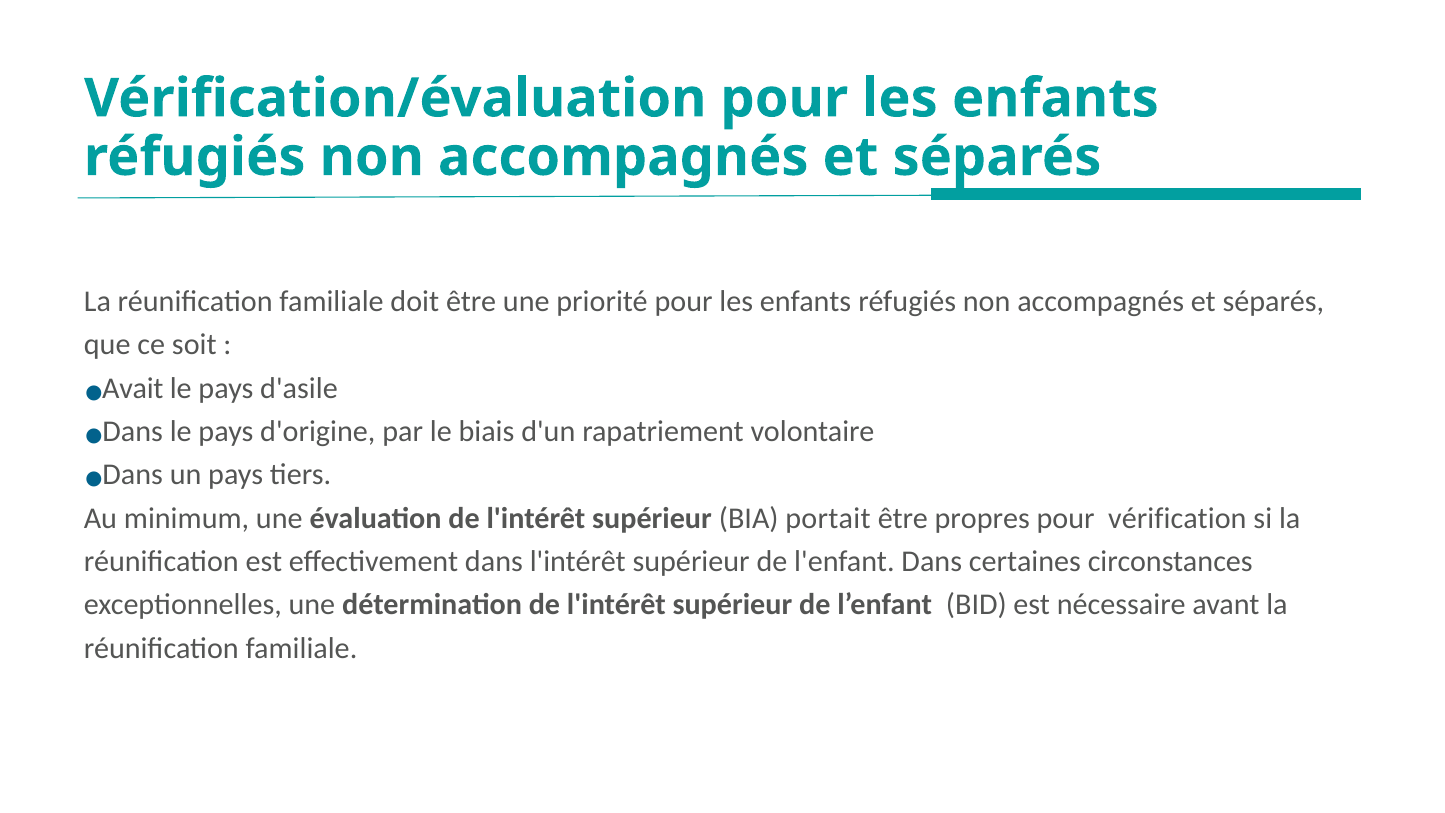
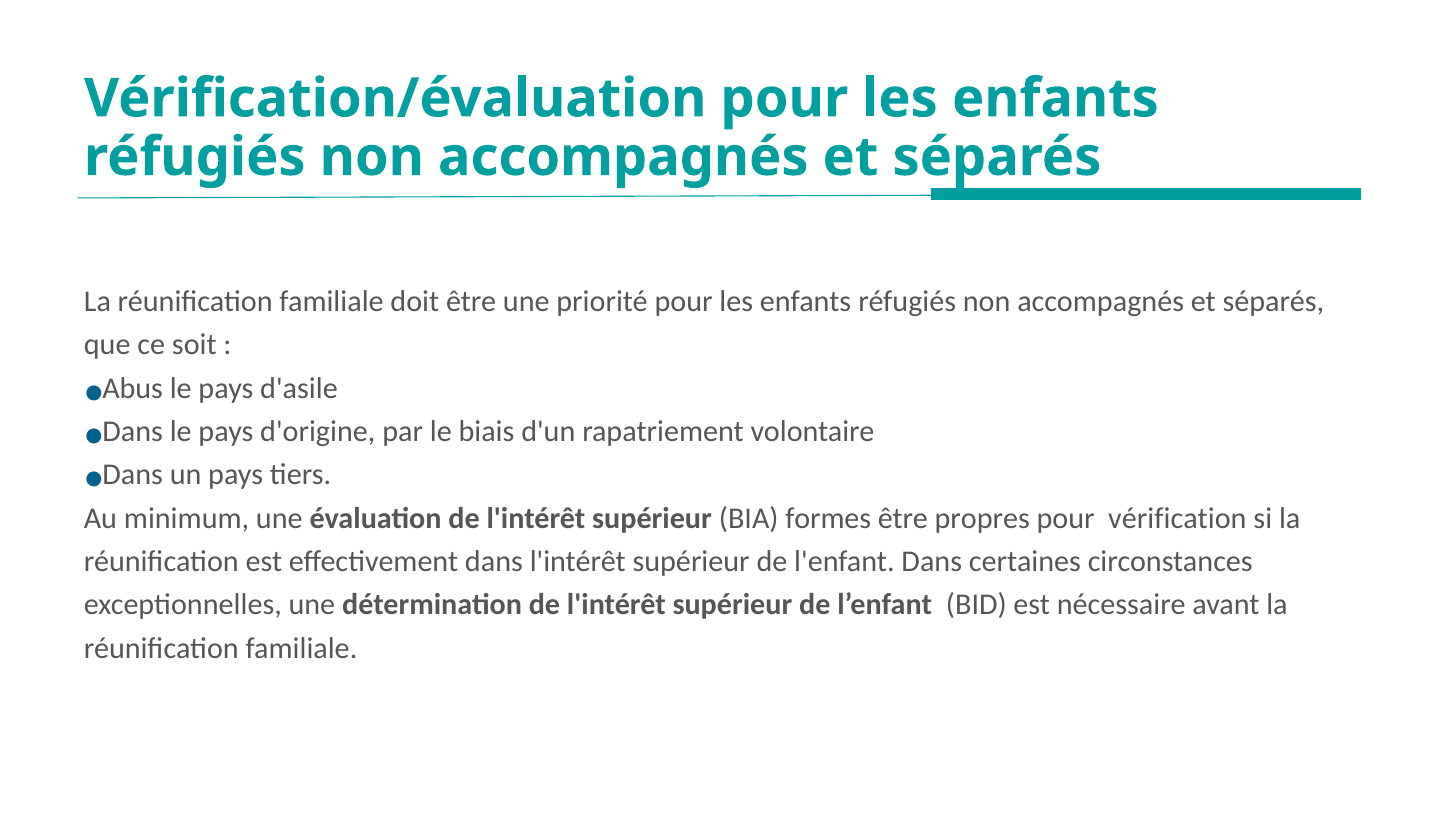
Avait: Avait -> Abus (133, 388)
portait: portait -> formes (828, 518)
